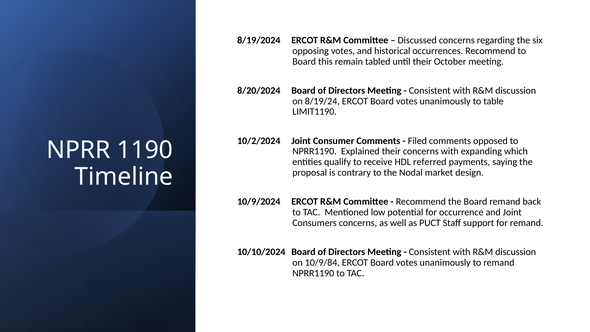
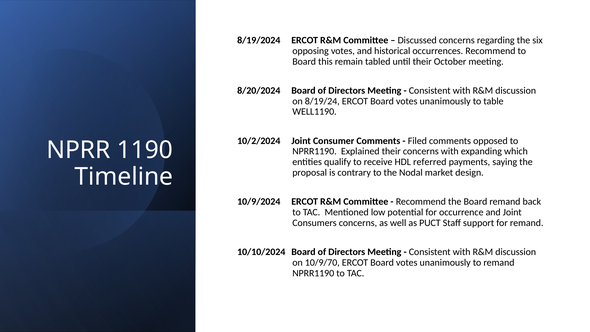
LIMIT1190: LIMIT1190 -> WELL1190 (314, 112)
10/9/84: 10/9/84 -> 10/9/70 (322, 262)
